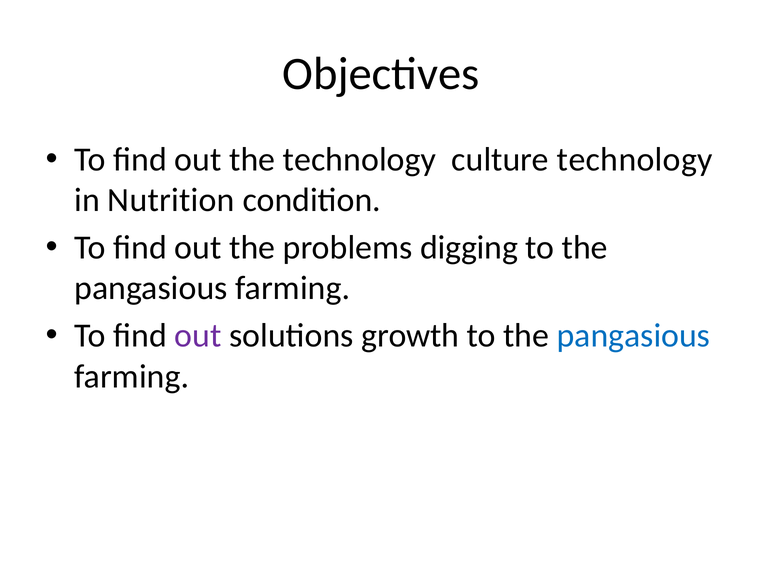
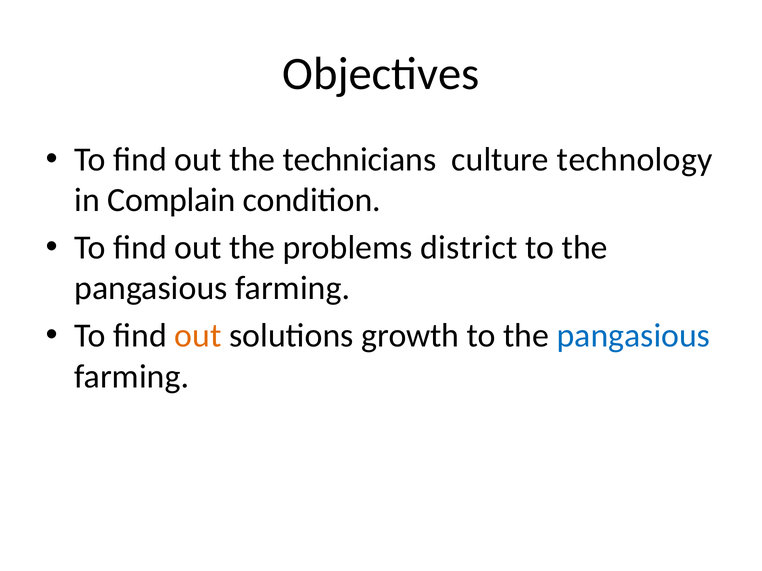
the technology: technology -> technicians (360, 160)
Nutrition: Nutrition -> Complain (171, 201)
digging: digging -> district (469, 248)
out colour: purple -> orange (198, 336)
